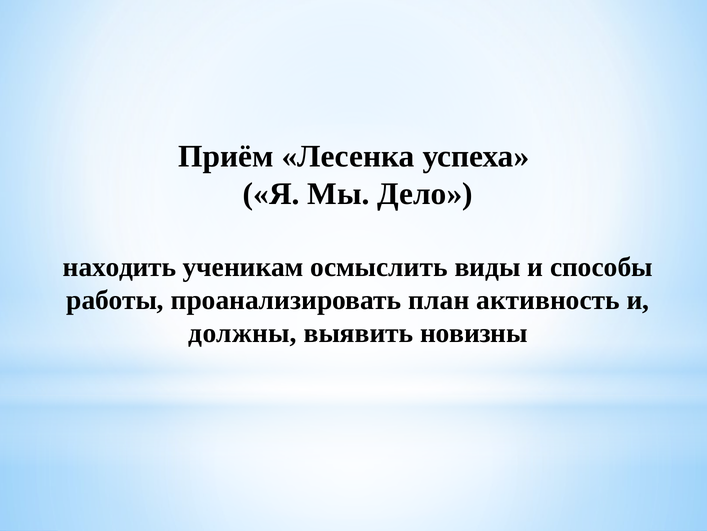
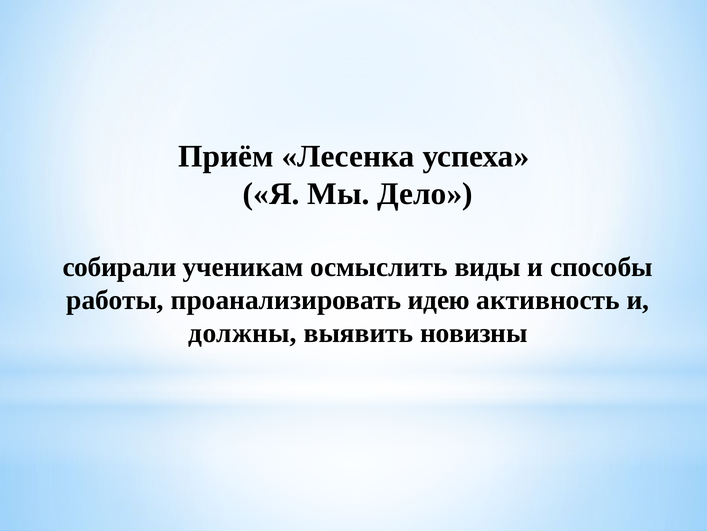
находить: находить -> собирали (120, 267)
план: план -> идею (439, 300)
